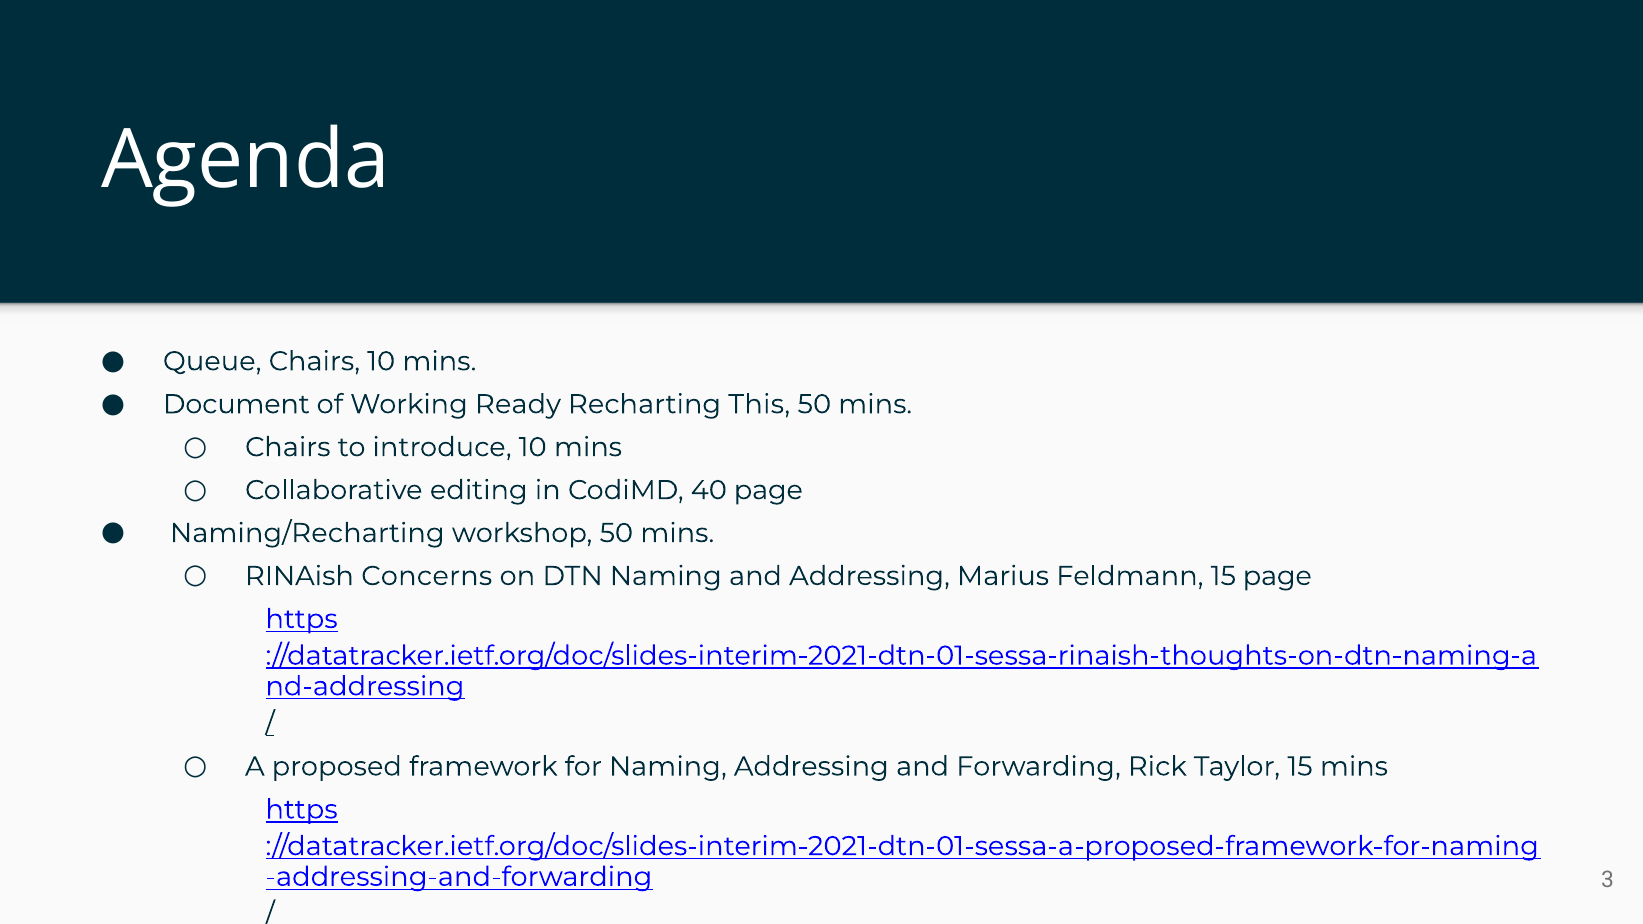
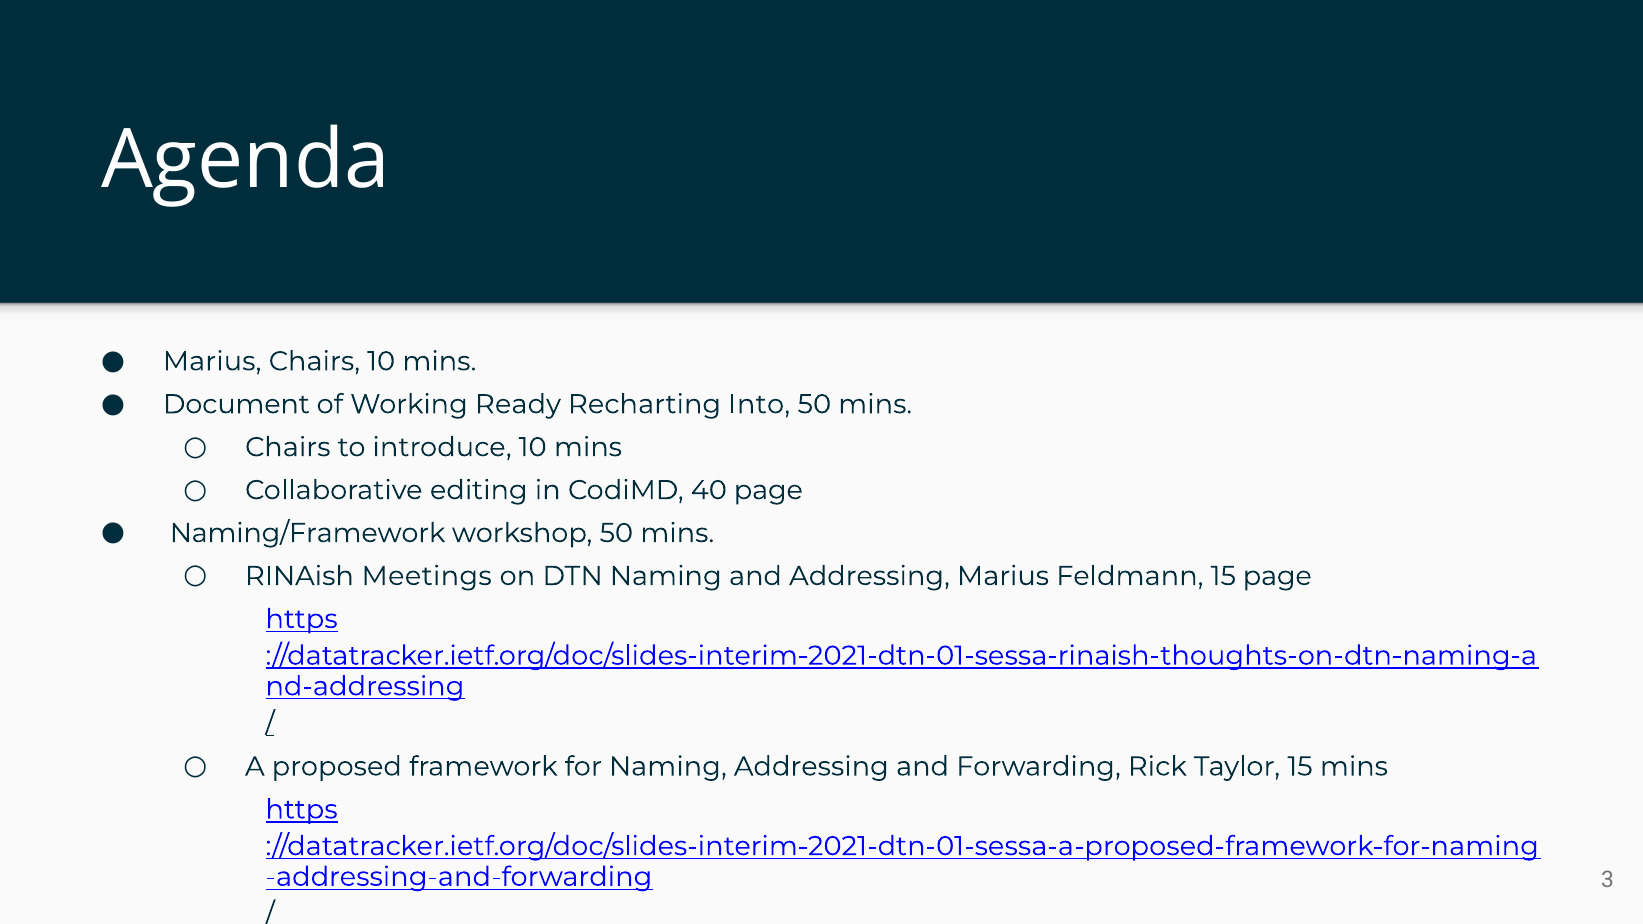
Queue: Queue -> Marius (212, 361)
This: This -> Into (759, 404)
Naming/Recharting: Naming/Recharting -> Naming/Framework (307, 533)
Concerns: Concerns -> Meetings (427, 576)
